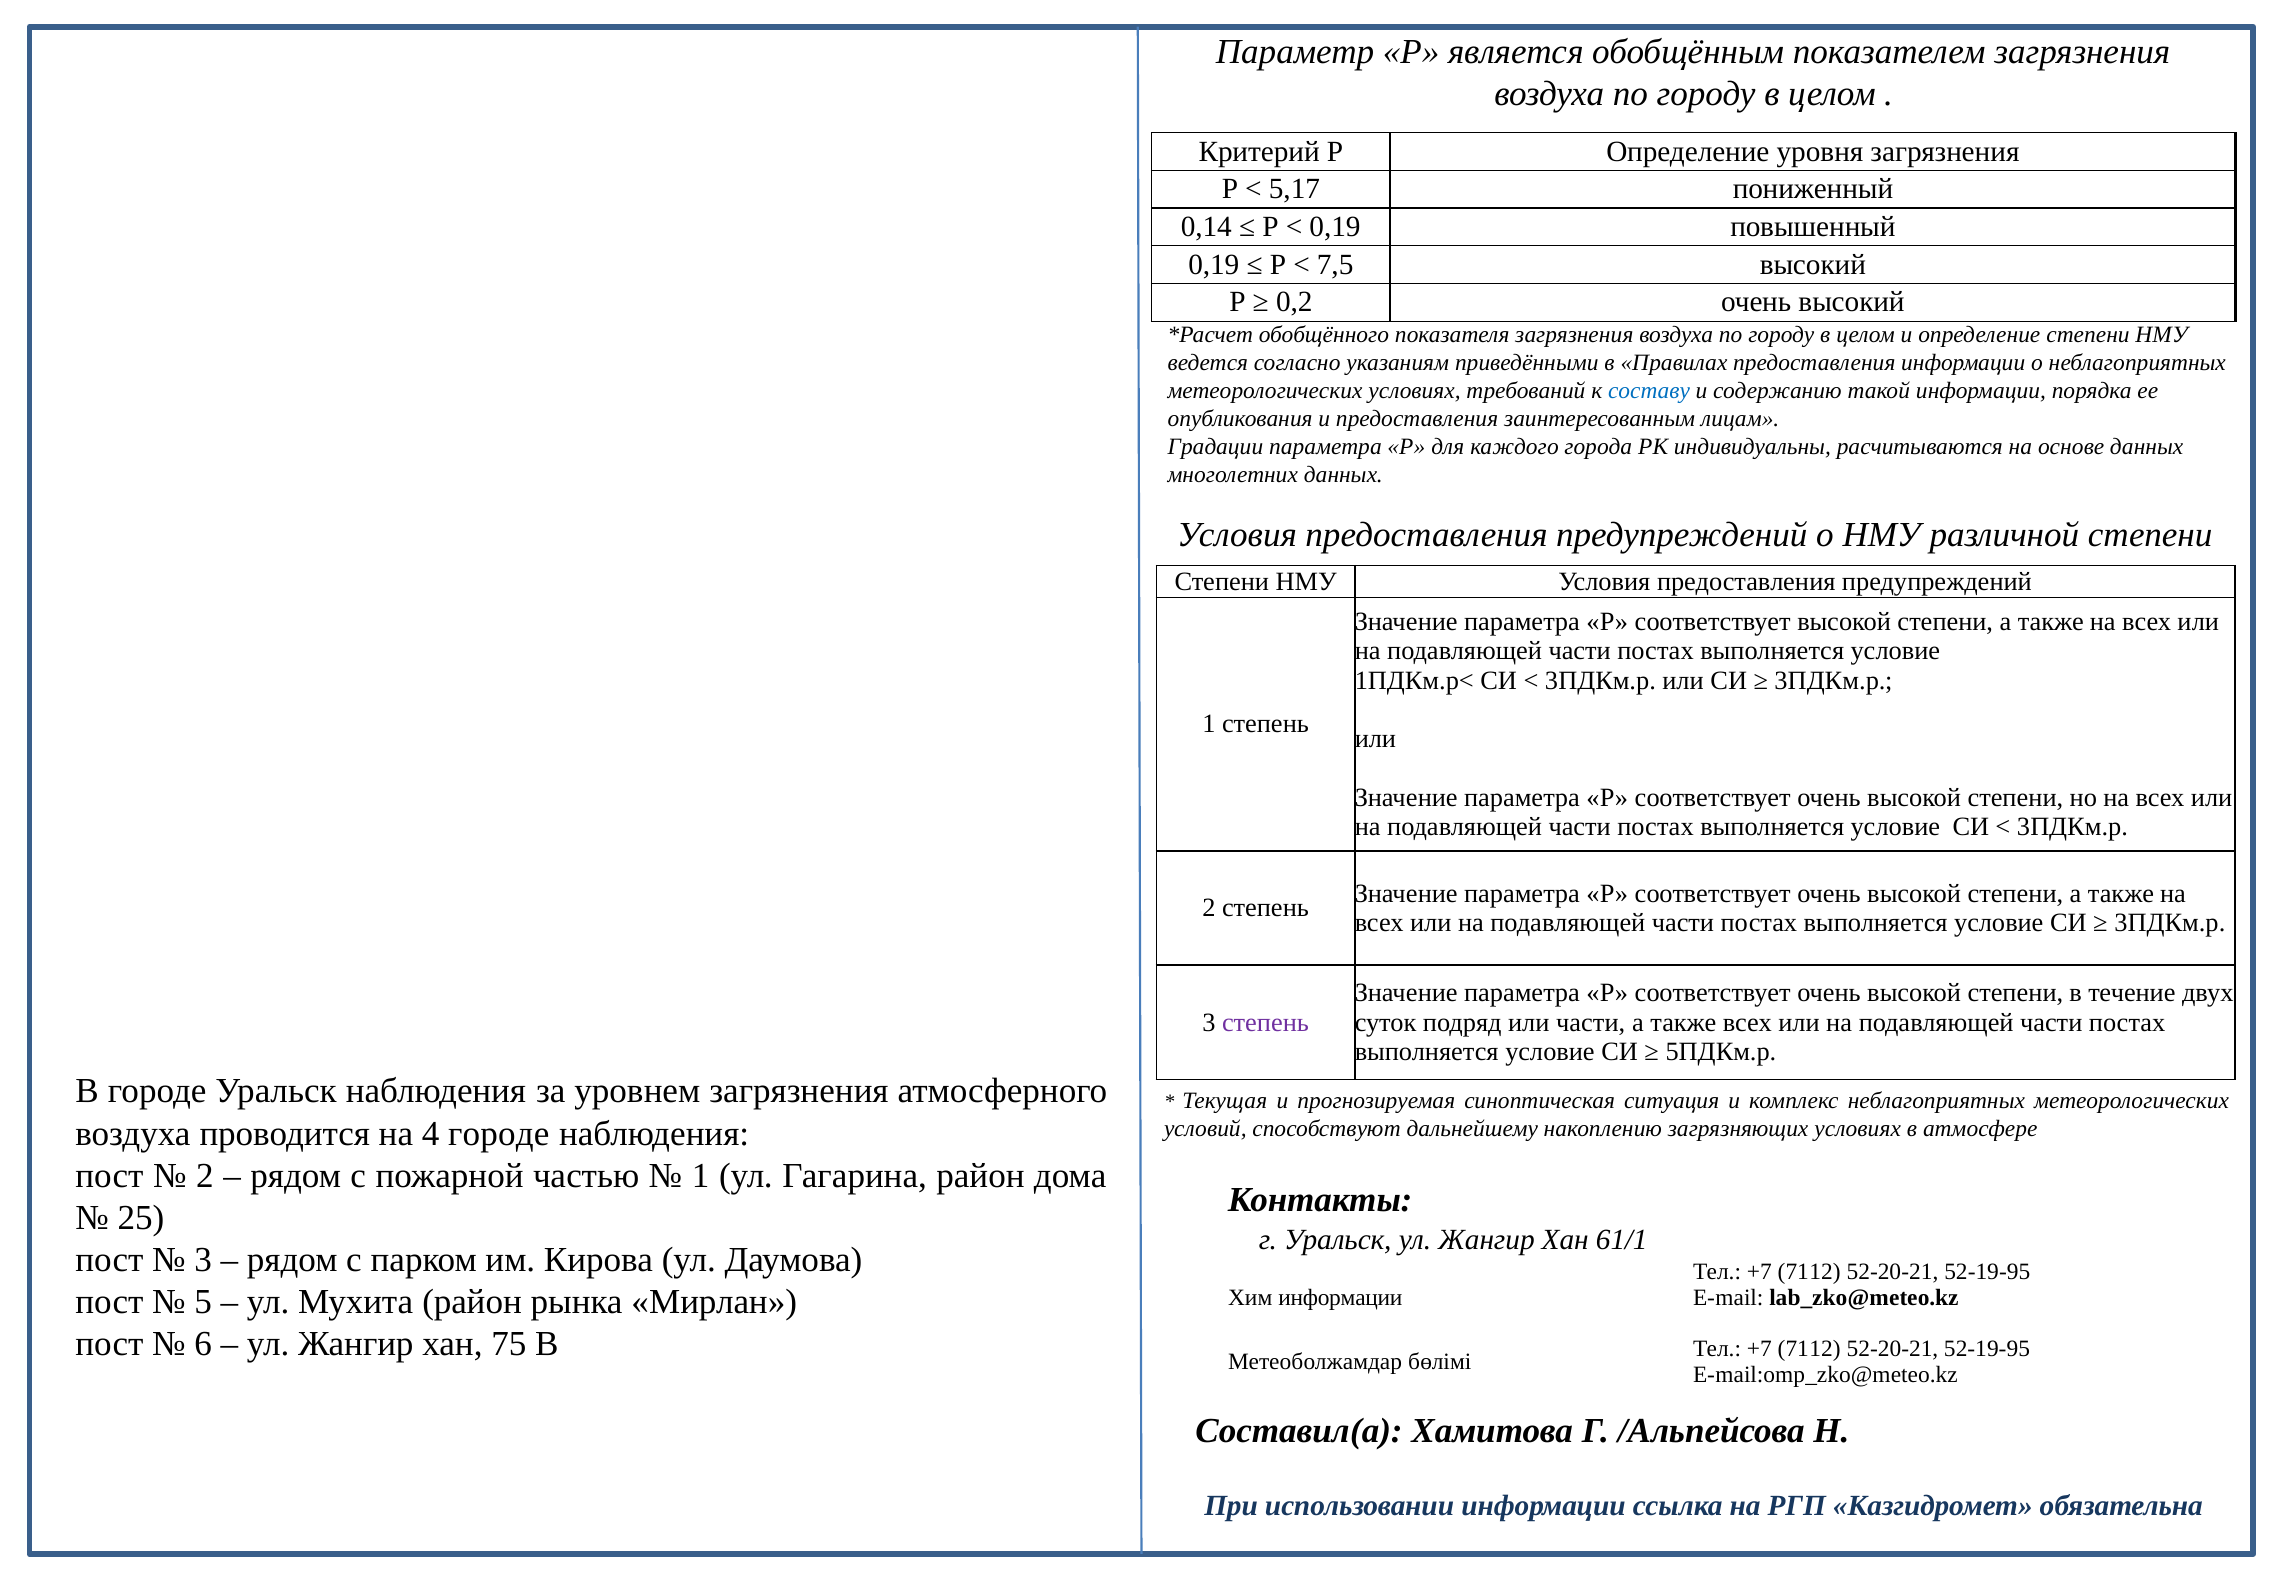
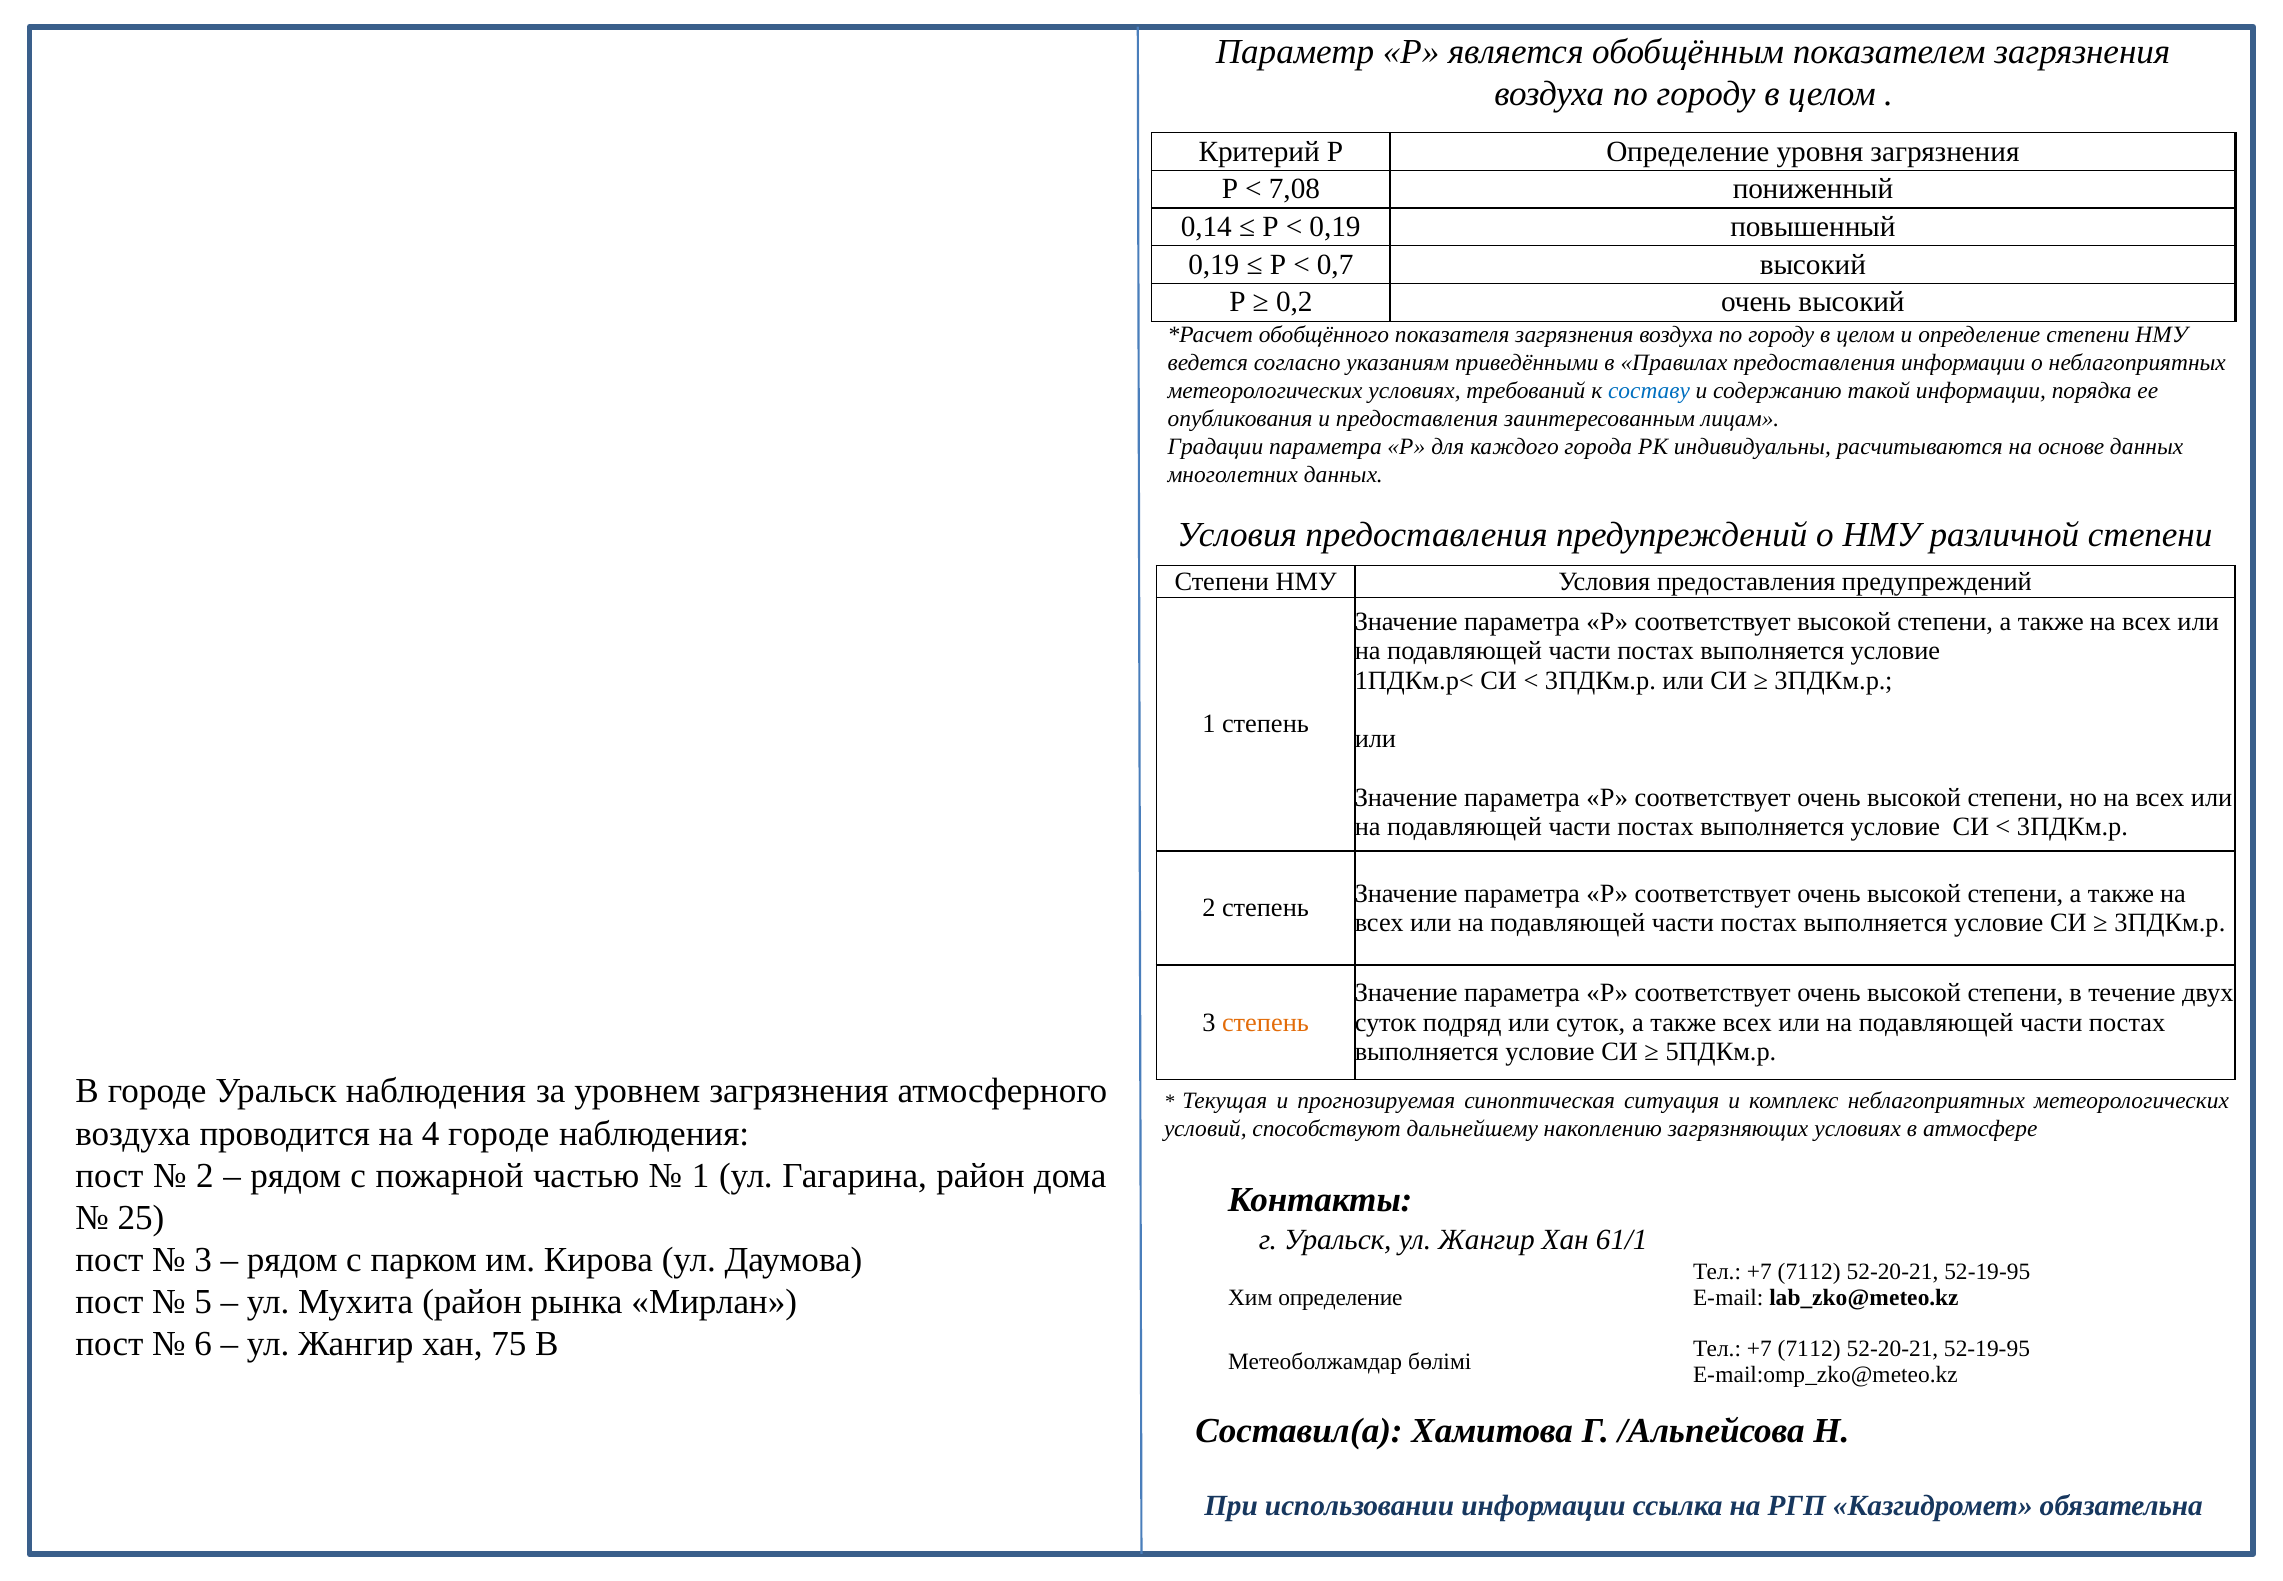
5,17: 5,17 -> 7,08 (1294, 189)
7,5: 7,5 -> 0,7 (1335, 264)
степень colour: purple -> orange (1265, 1022)
или части: части -> суток (1591, 1022)
Хим информации: информации -> определение (1340, 1297)
